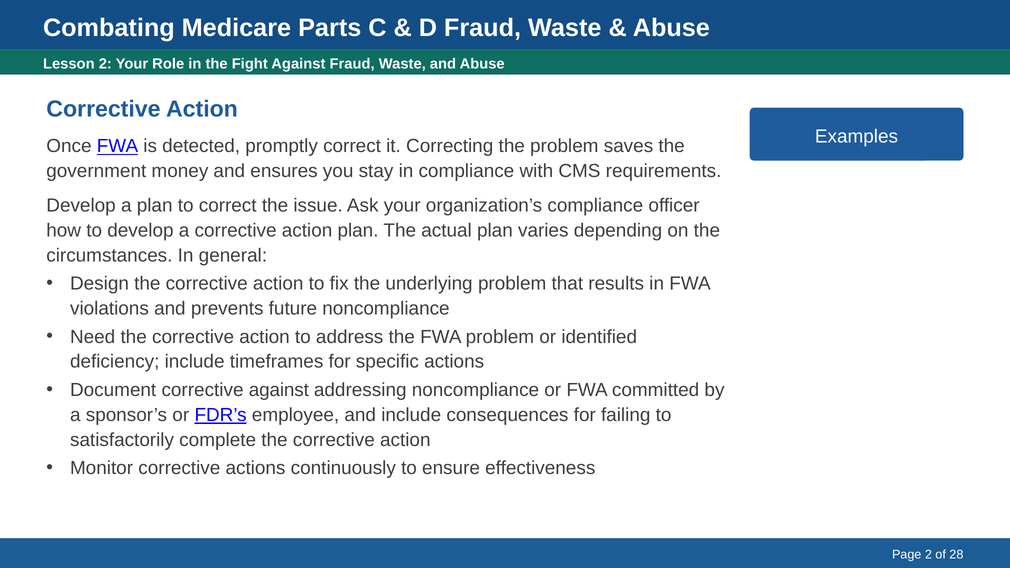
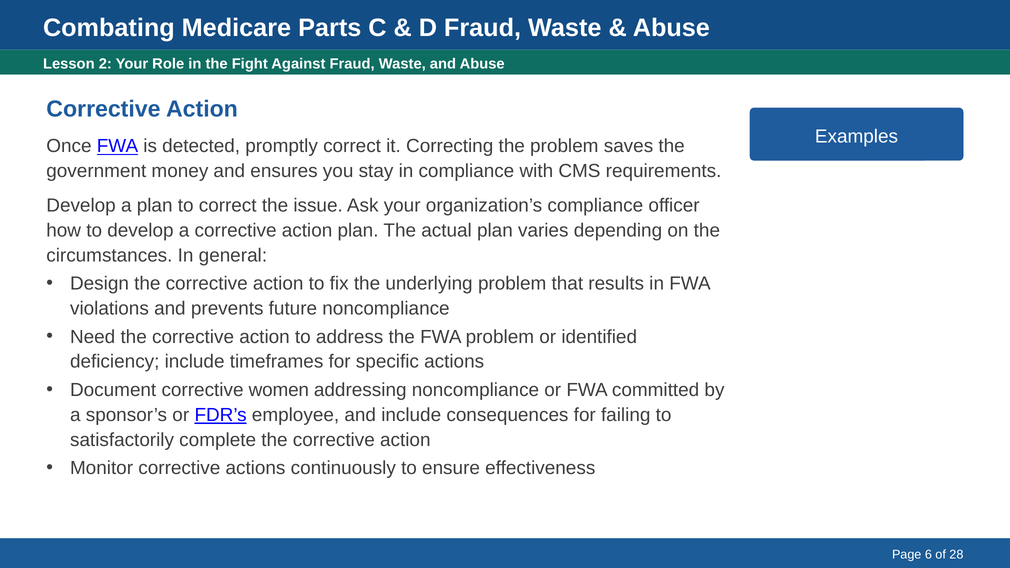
corrective against: against -> women (279, 390)
Page 2: 2 -> 6 (928, 555)
